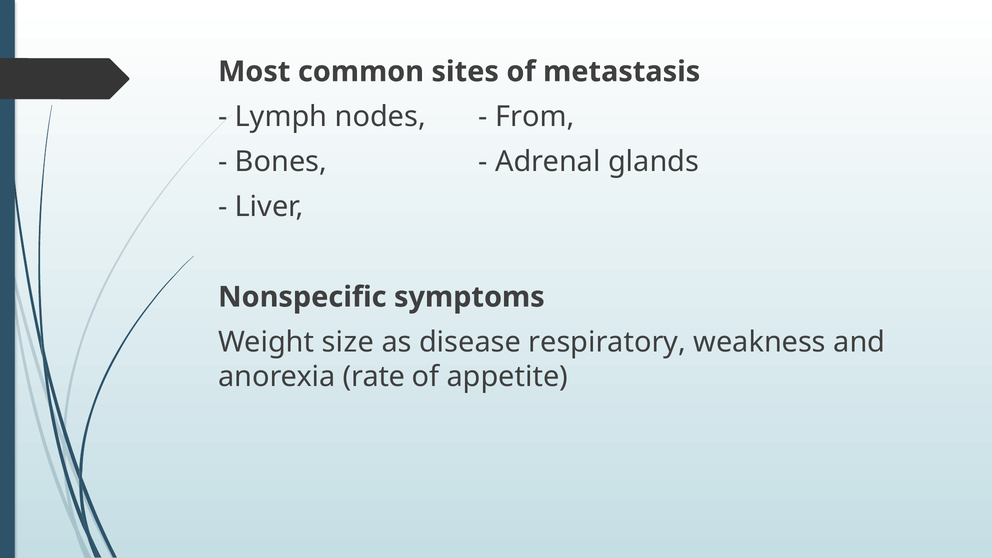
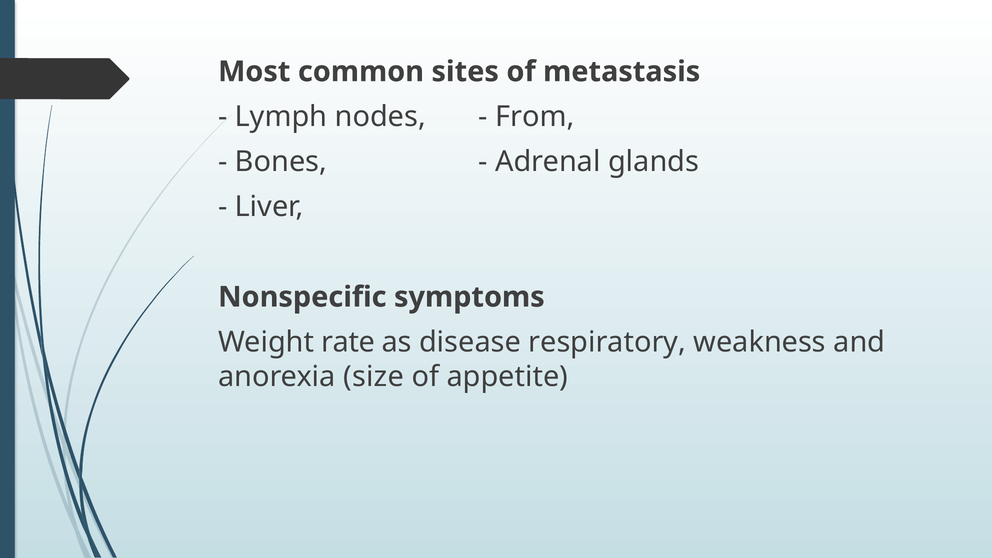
size: size -> rate (348, 342)
rate: rate -> size (374, 377)
